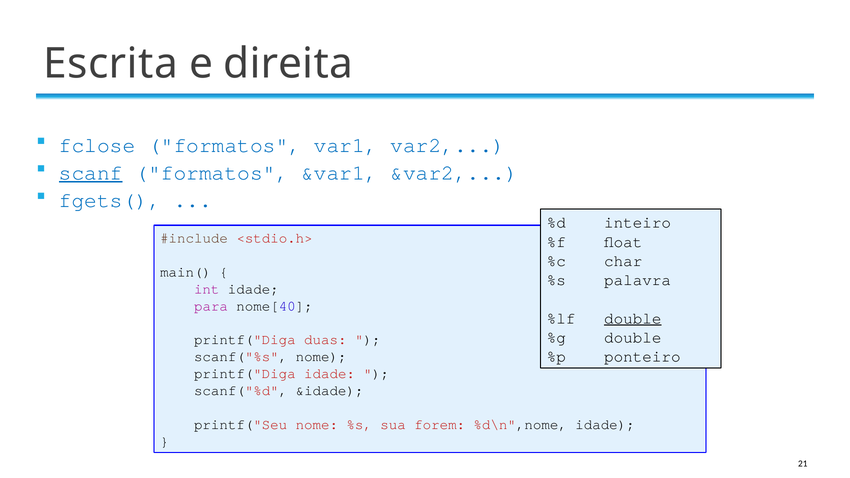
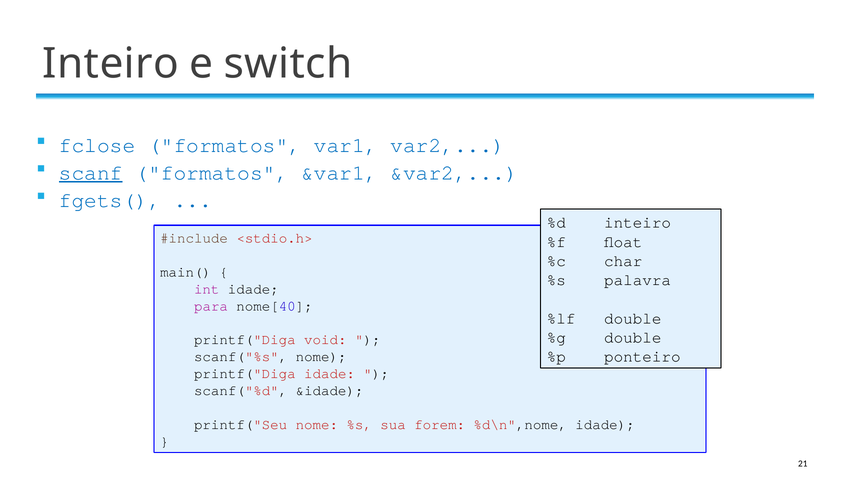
Escrita: Escrita -> Inteiro (111, 64)
direita: direita -> switch (288, 64)
double underline: present -> none (633, 318)
duas: duas -> void (325, 340)
